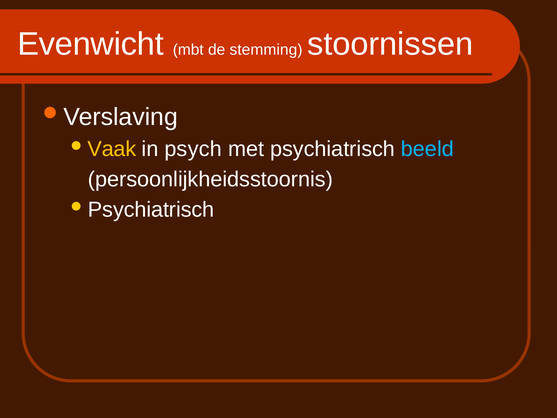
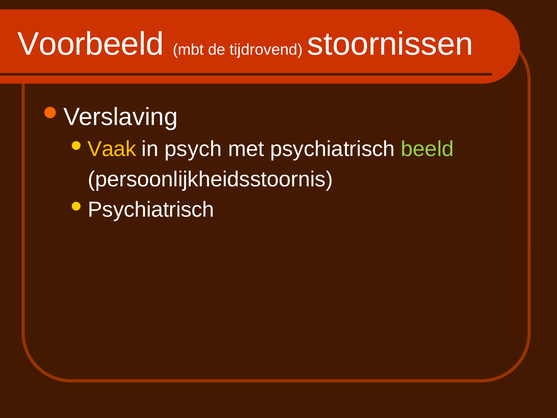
Evenwicht: Evenwicht -> Voorbeeld (91, 44)
stemming: stemming -> tijdrovend (266, 50)
beeld colour: light blue -> light green (427, 149)
